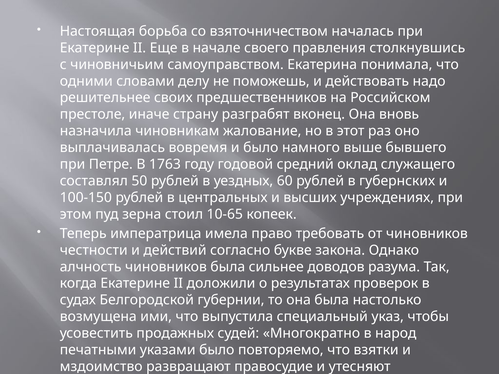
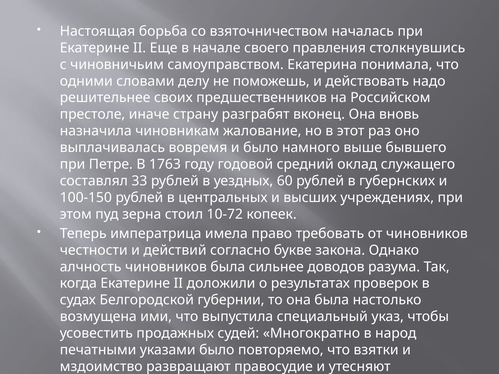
50: 50 -> 33 (139, 181)
10-65: 10-65 -> 10-72 (225, 214)
